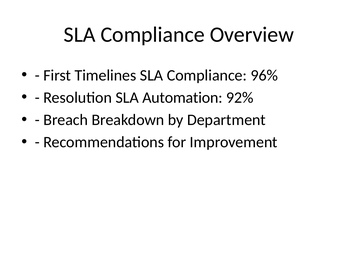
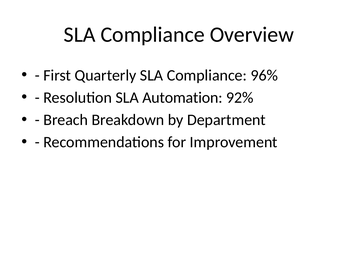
Timelines: Timelines -> Quarterly (105, 75)
